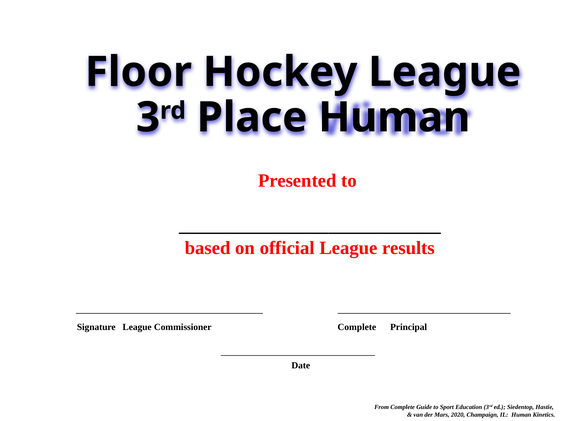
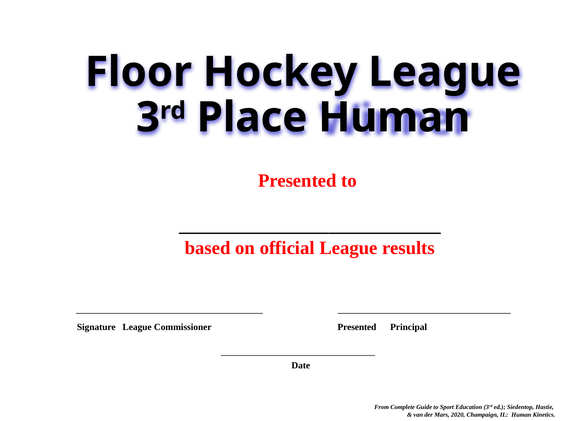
Complete: Complete -> Presented (357, 327)
